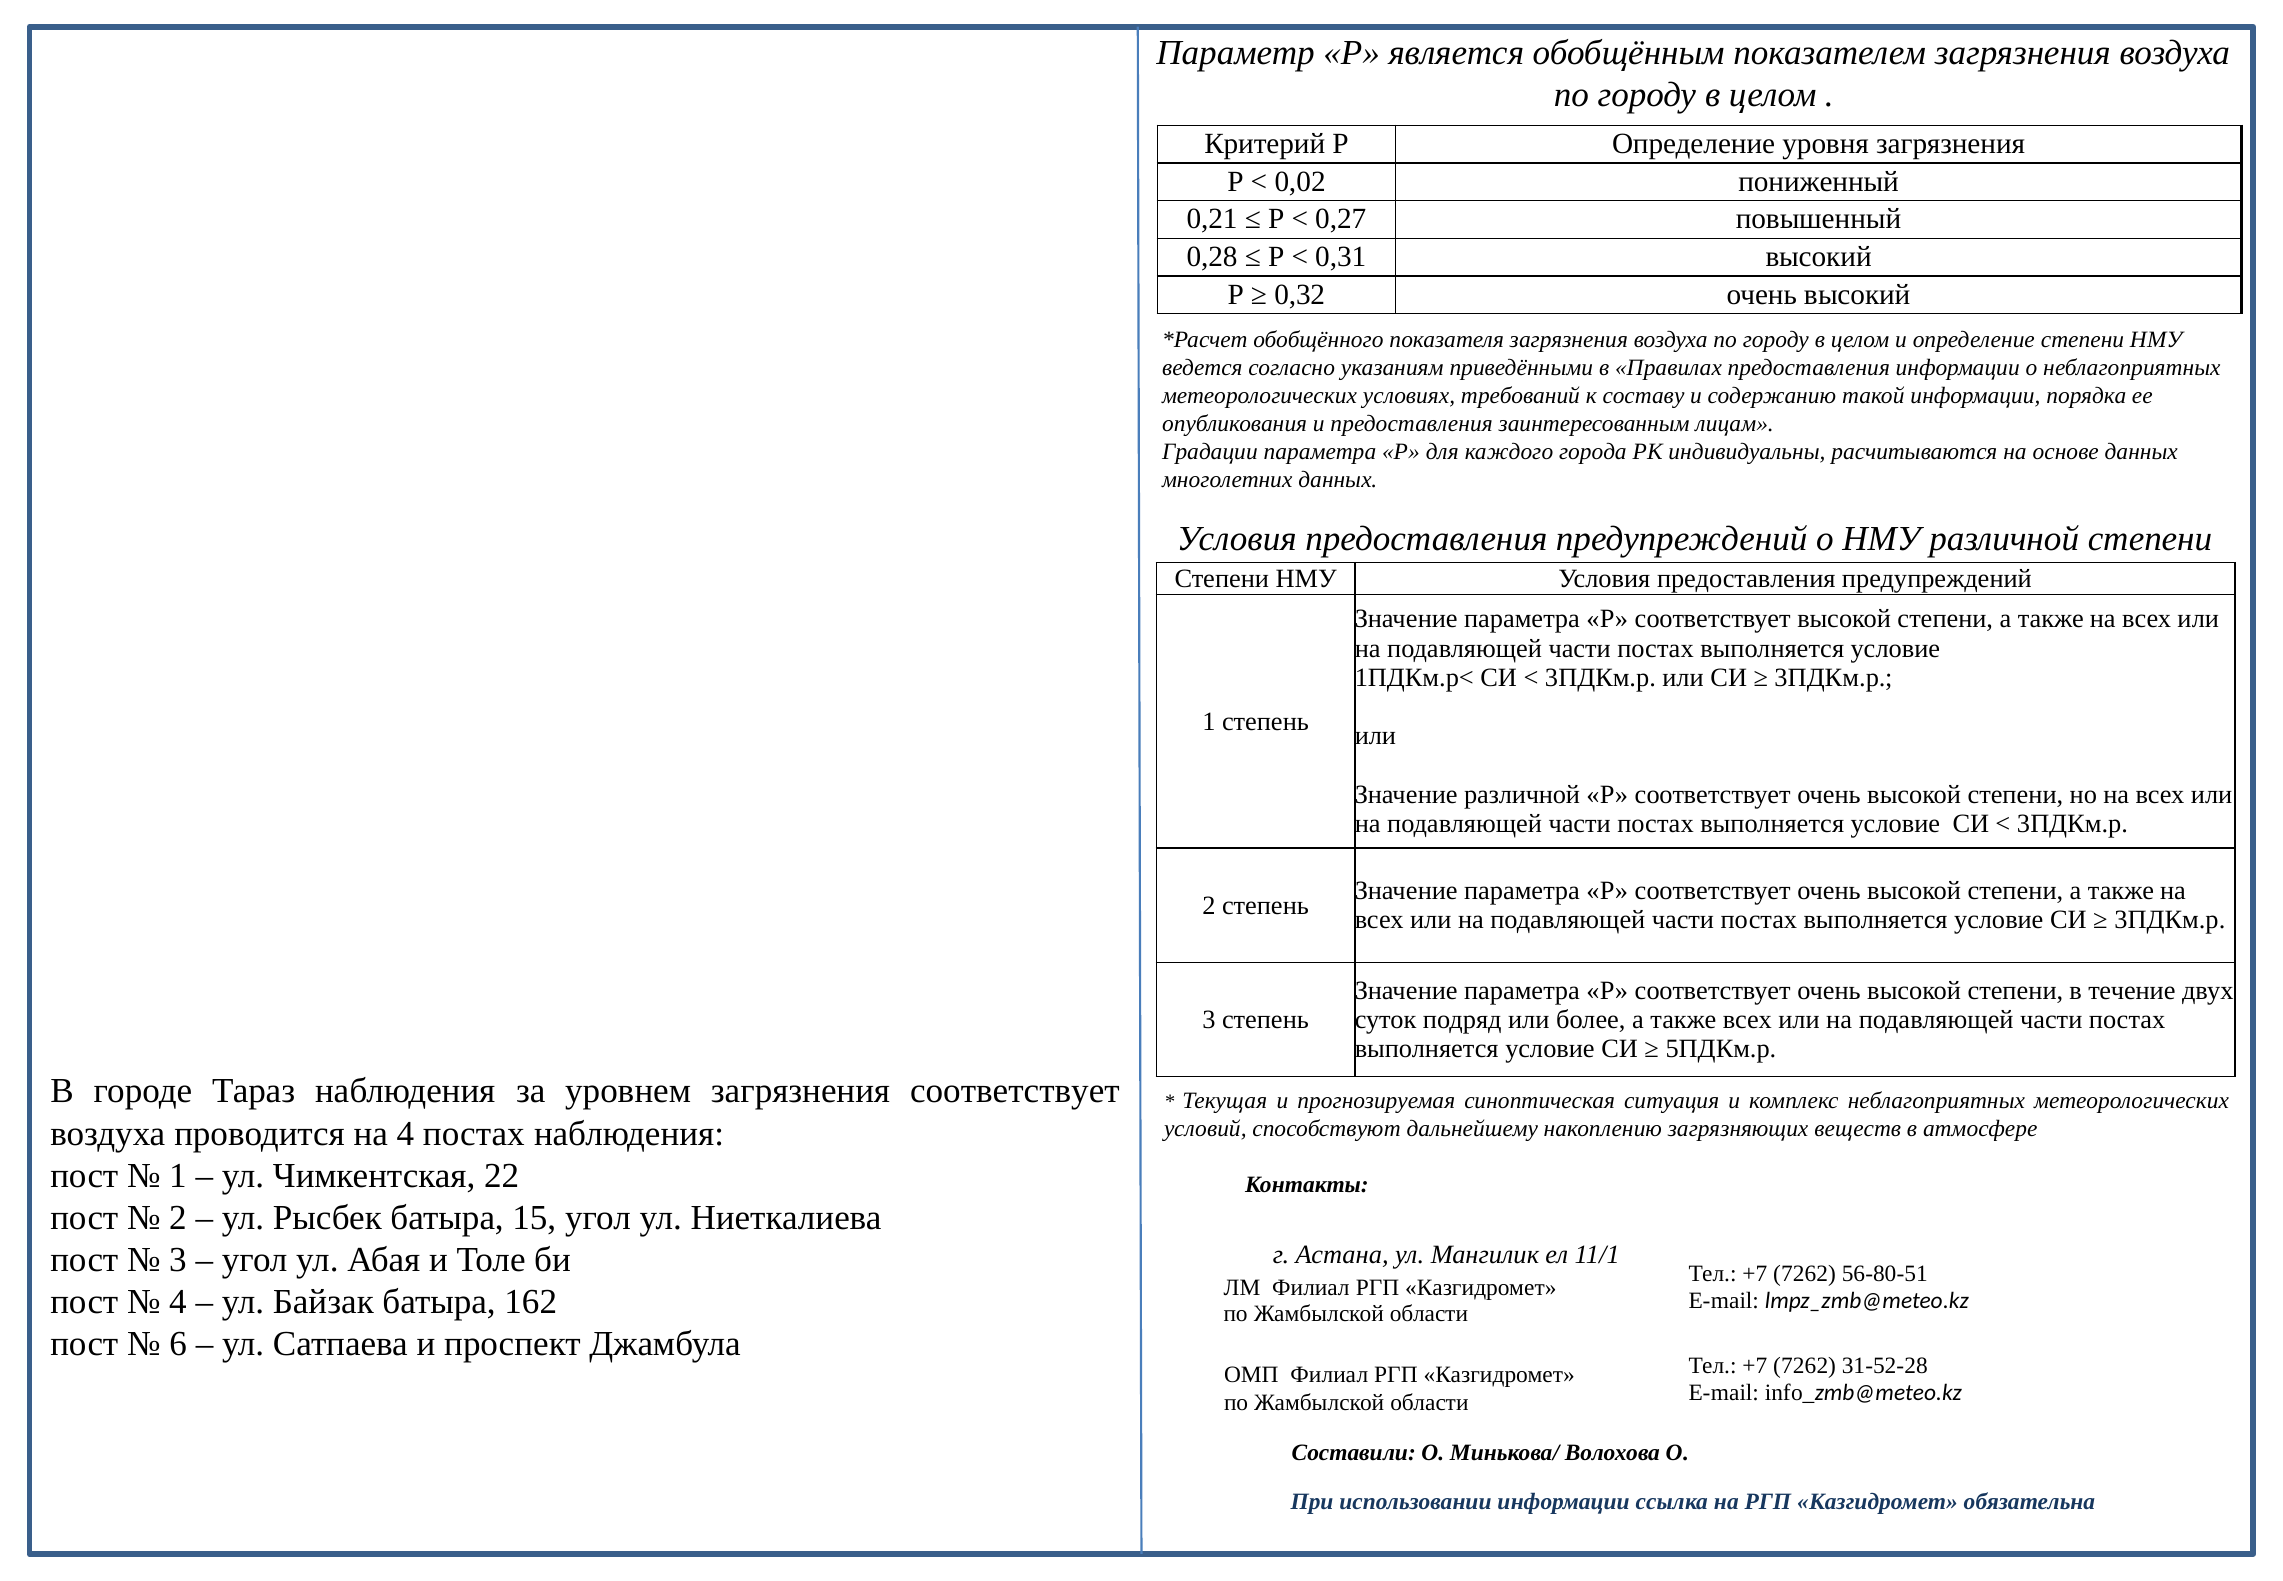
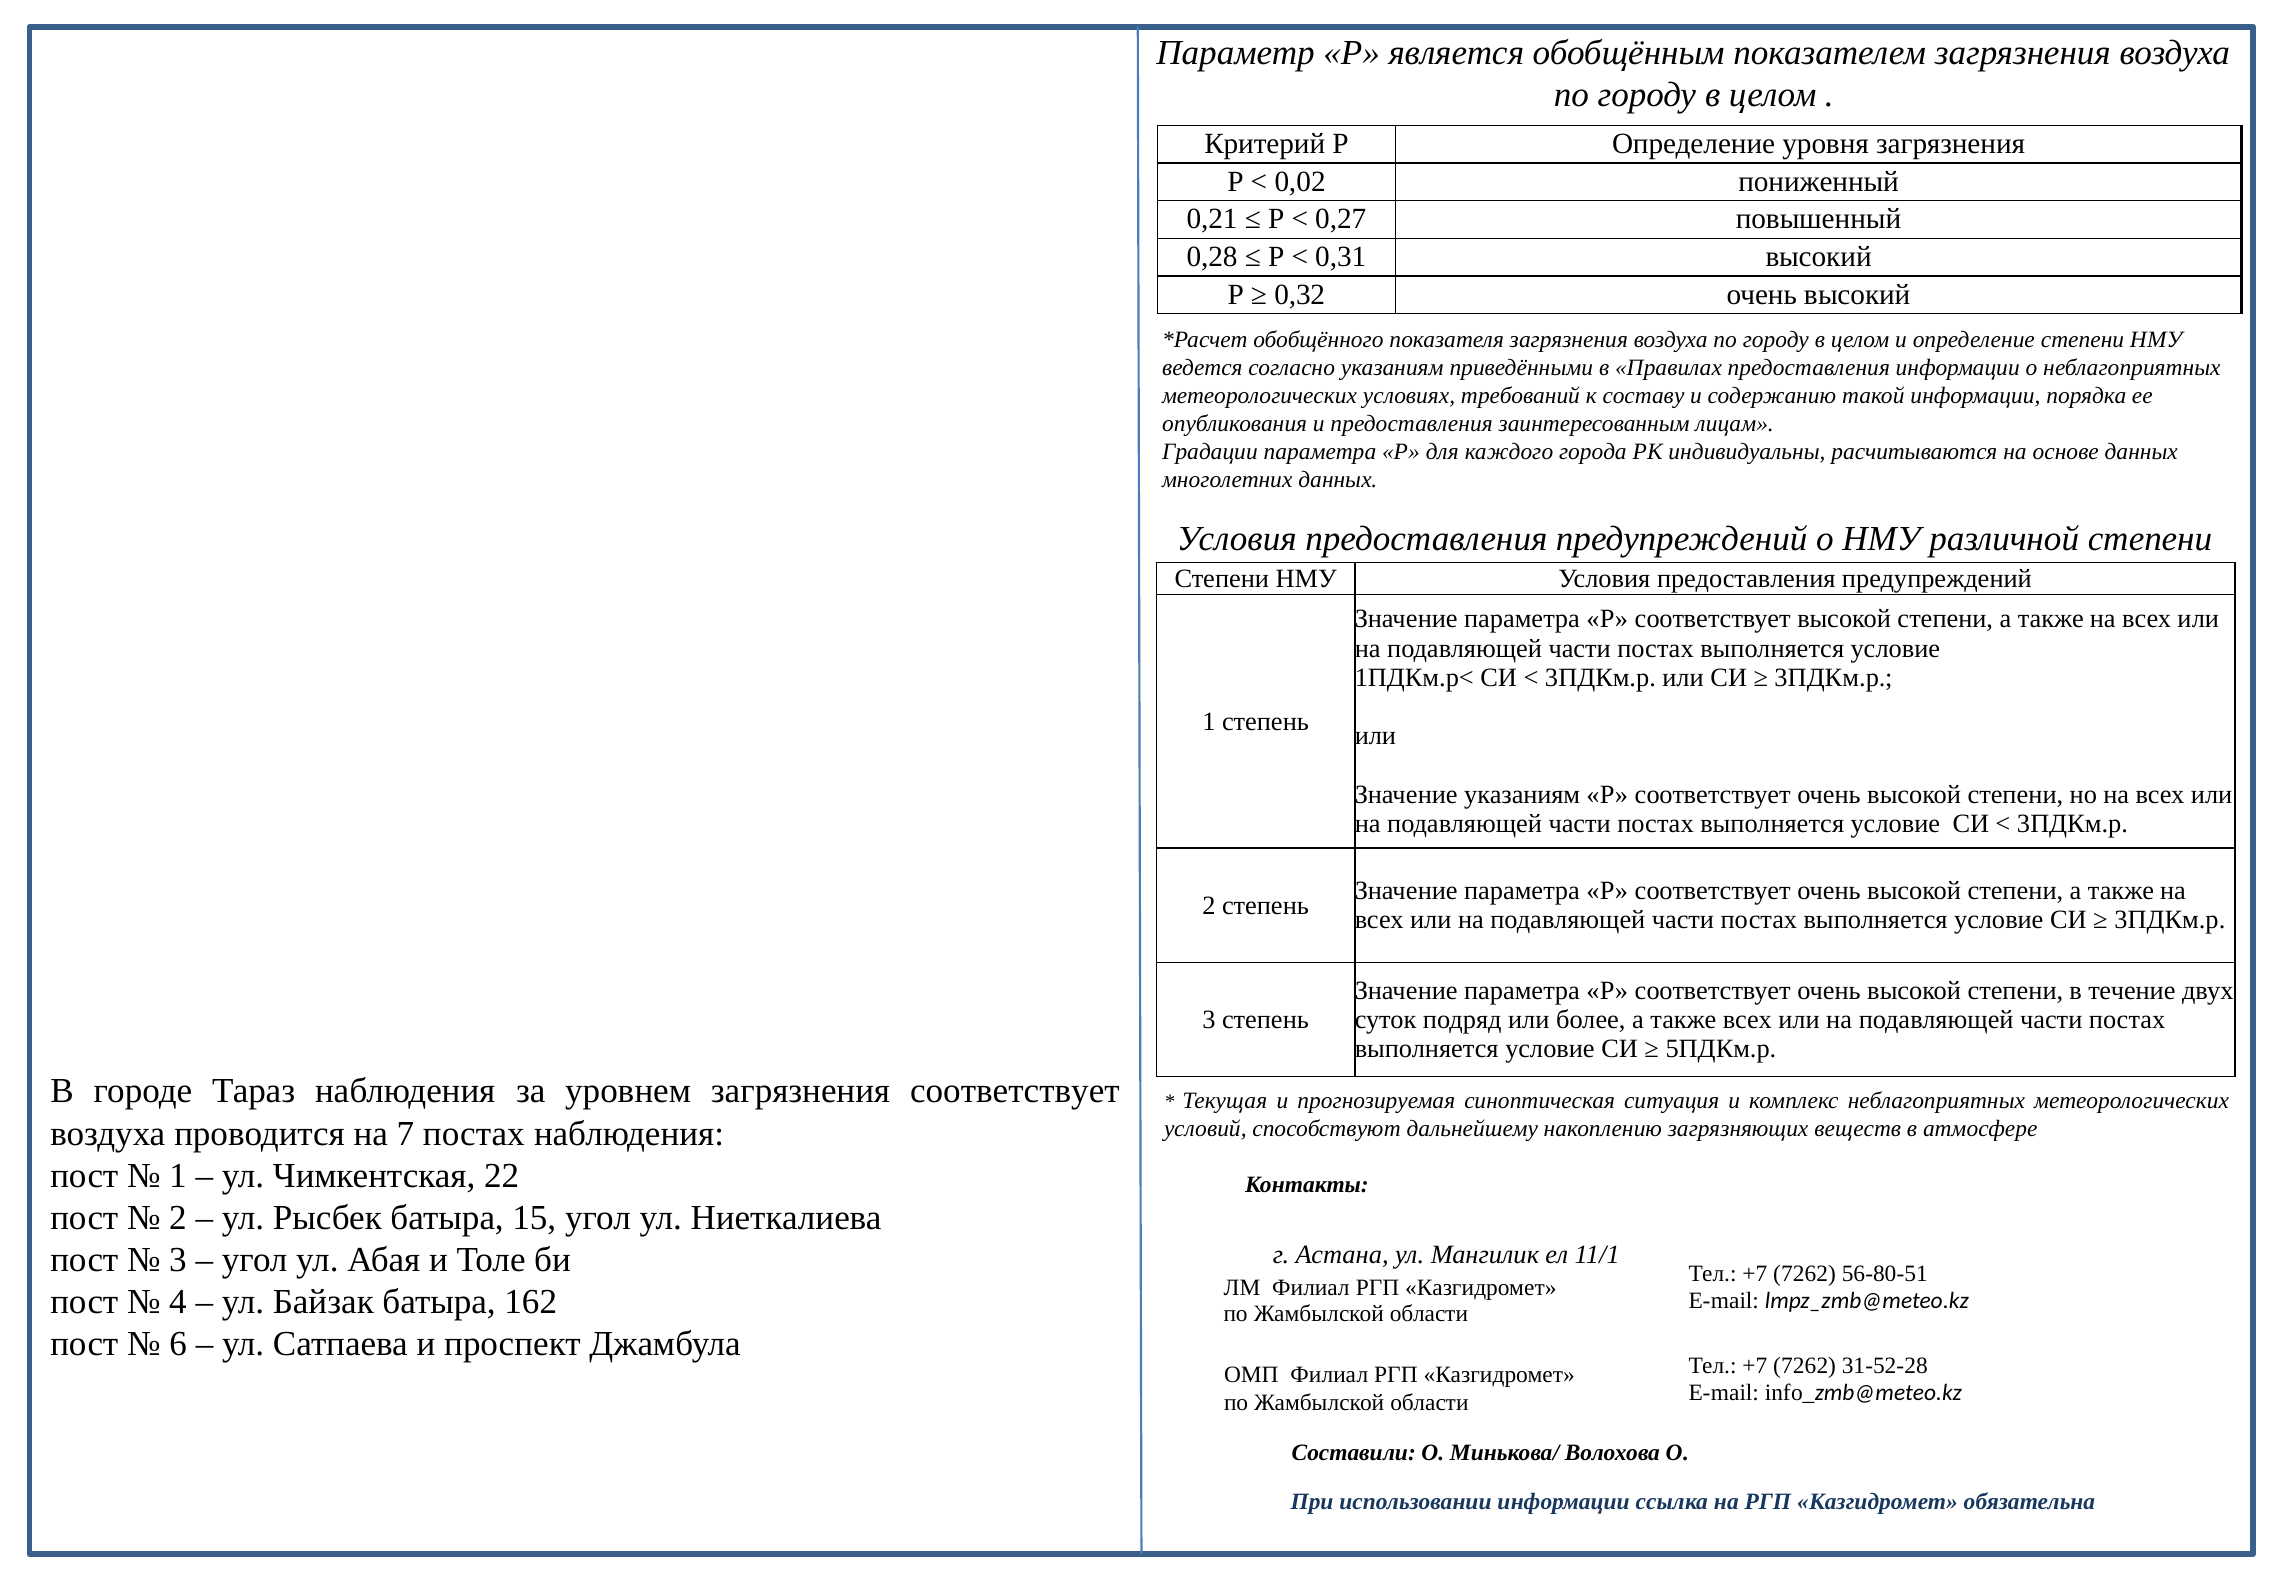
Значение различной: различной -> указаниям (1522, 794)
на 4: 4 -> 7 (405, 1133)
